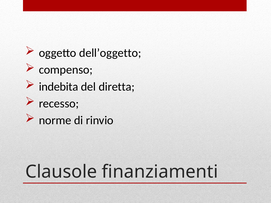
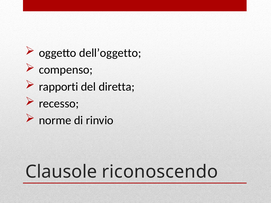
indebita: indebita -> rapporti (59, 87)
finanziamenti: finanziamenti -> riconoscendo (160, 172)
